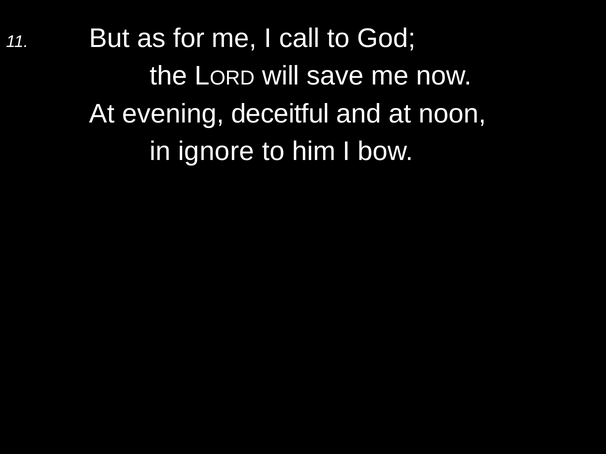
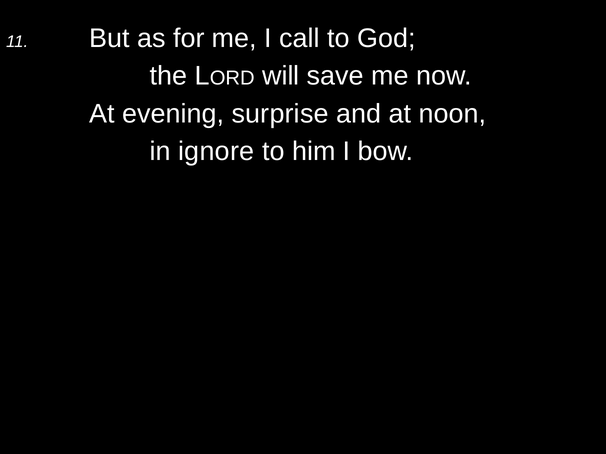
deceitful: deceitful -> surprise (280, 114)
